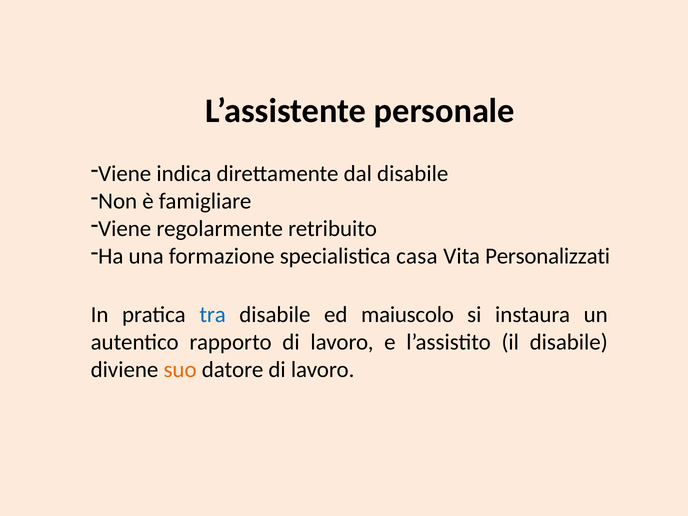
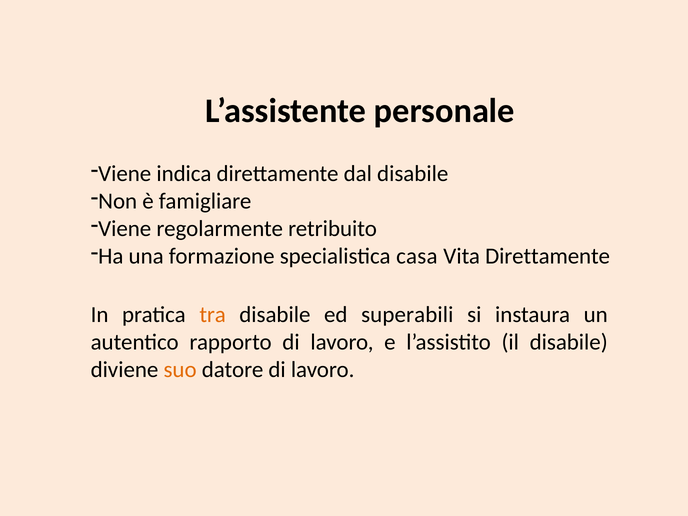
Vita Personalizzati: Personalizzati -> Direttamente (548, 256)
tra colour: blue -> orange (213, 315)
maiuscolo: maiuscolo -> superabili (407, 315)
